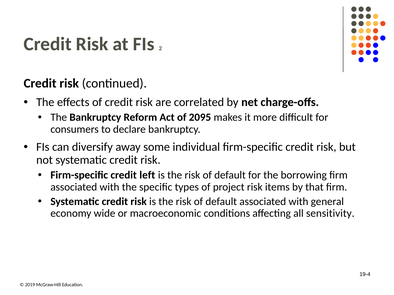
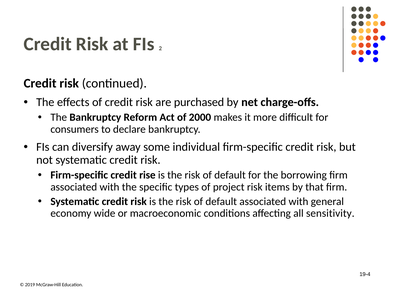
correlated: correlated -> purchased (199, 102)
2095: 2095 -> 2000 (200, 118)
left: left -> rise (147, 175)
